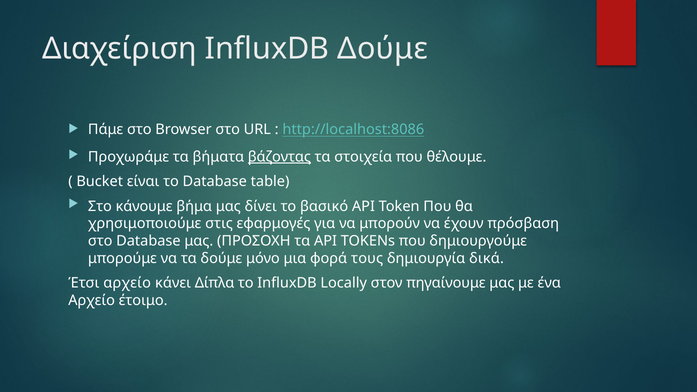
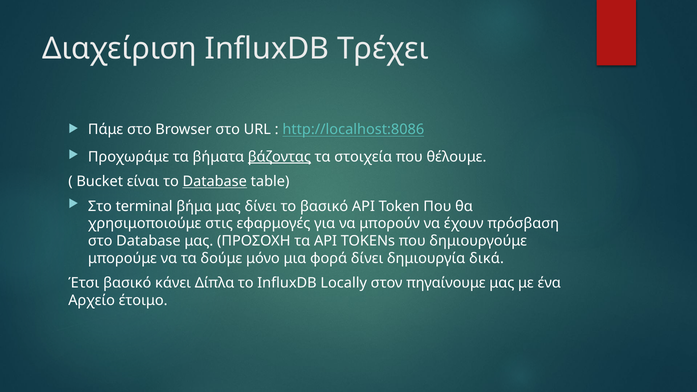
InfluxDB Δούμε: Δούμε -> Τρέχει (383, 49)
Database underline: none -> present (215, 182)
κάνουμε: κάνουμε -> terminal (144, 206)
φορά τους: τους -> δίνει (367, 259)
Έτσι αρχείο: αρχείο -> βασικό (127, 283)
